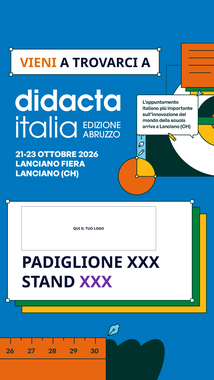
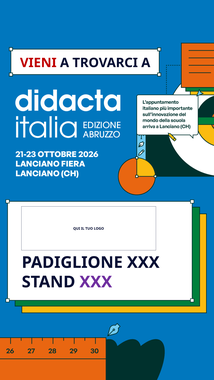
VIENI colour: orange -> red (38, 63)
